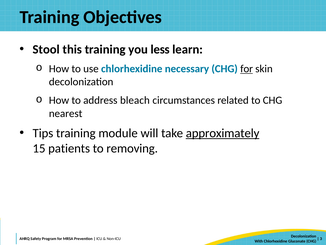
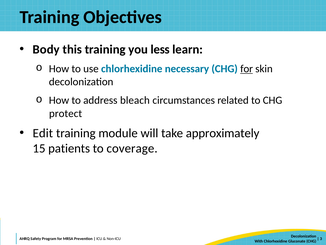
Stool: Stool -> Body (46, 49)
nearest: nearest -> protect (66, 113)
Tips: Tips -> Edit (43, 133)
approximately underline: present -> none (223, 133)
removing: removing -> coverage (132, 148)
